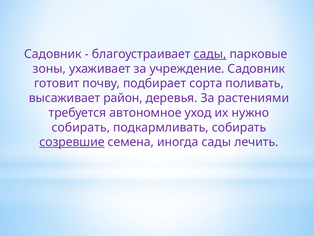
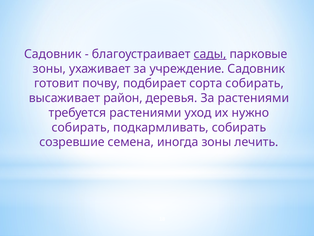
сорта поливать: поливать -> собирать (255, 83)
требуется автономное: автономное -> растениями (145, 113)
созревшие underline: present -> none (72, 142)
иногда сады: сады -> зоны (216, 142)
